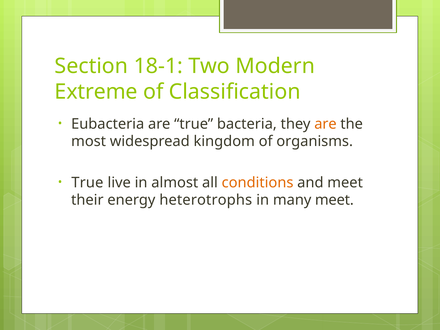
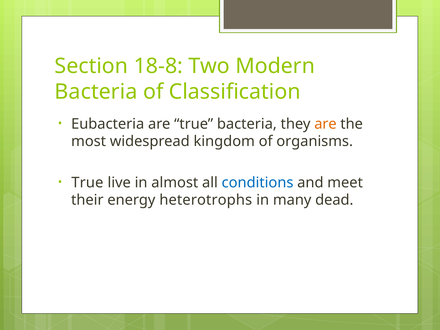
18-1: 18-1 -> 18-8 (158, 66)
Extreme: Extreme -> Bacteria (96, 92)
conditions colour: orange -> blue (258, 183)
many meet: meet -> dead (334, 200)
